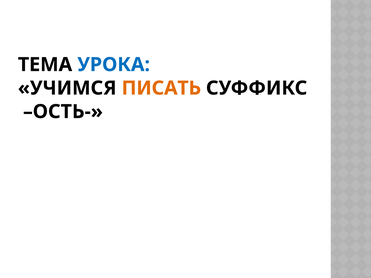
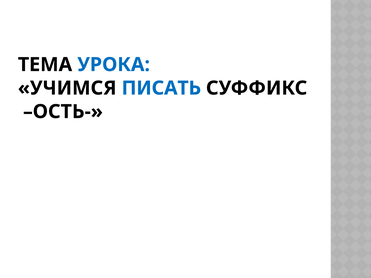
ПИСАТЬ colour: orange -> blue (161, 88)
